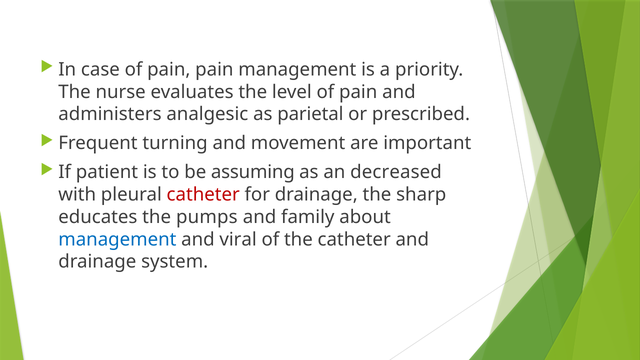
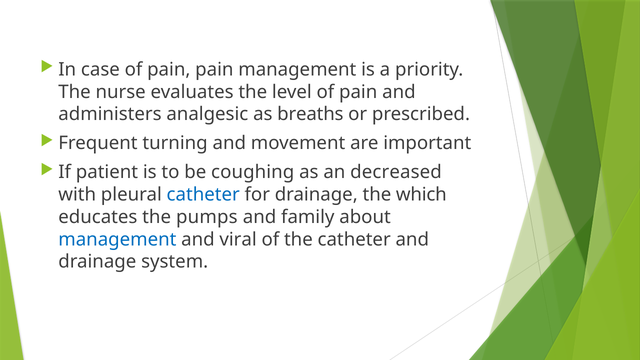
parietal: parietal -> breaths (310, 114)
assuming: assuming -> coughing (253, 172)
catheter colour: red -> blue (203, 195)
sharp: sharp -> which (421, 195)
